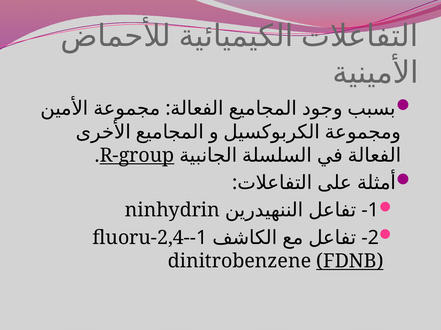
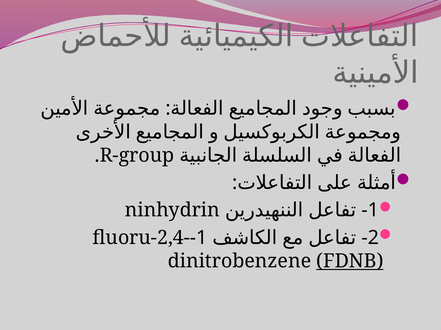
R-group underline: present -> none (137, 156)
